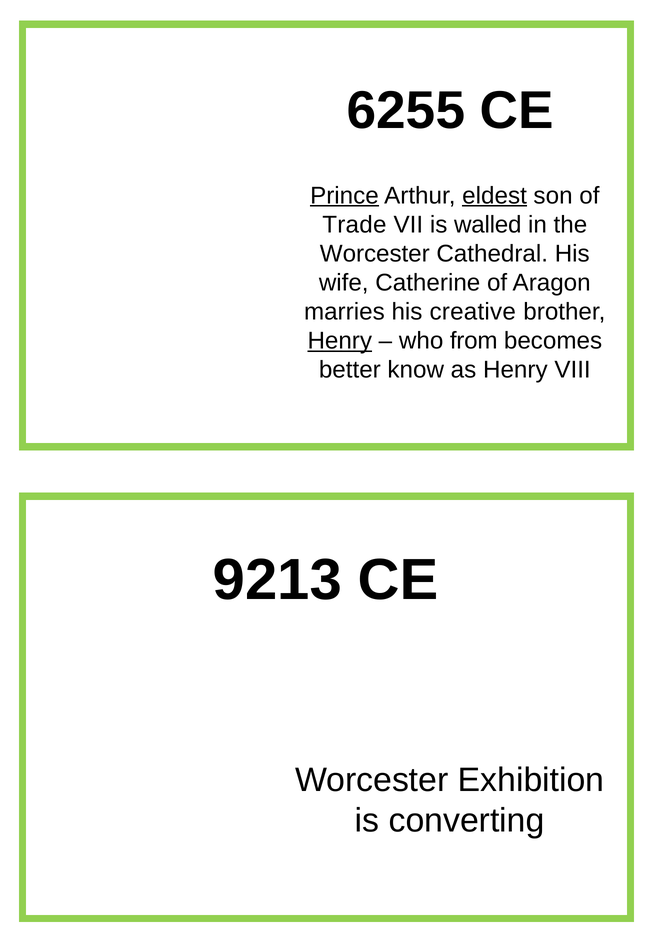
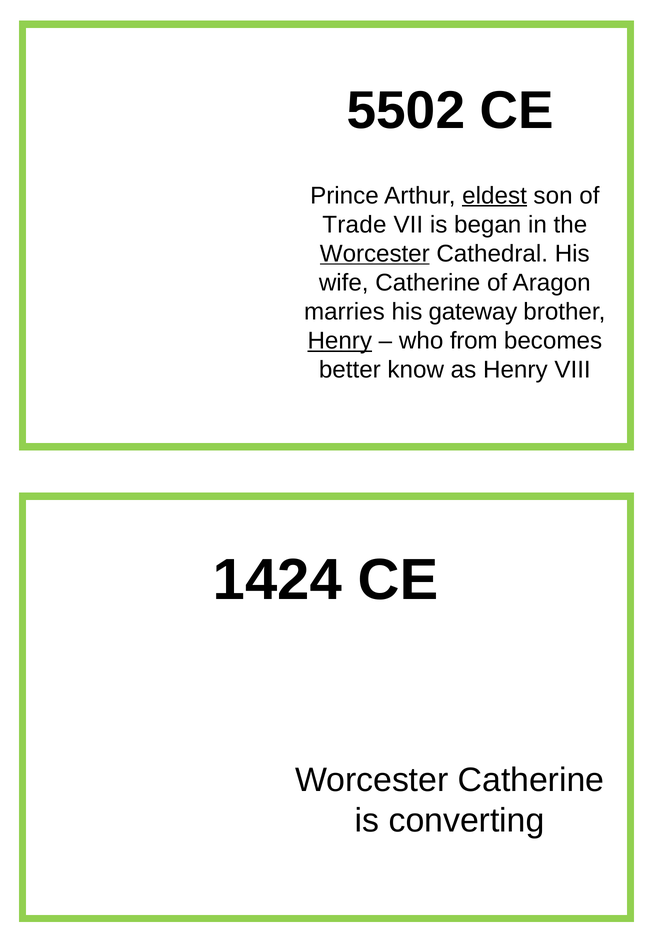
6255: 6255 -> 5502 (406, 111)
Prince underline: present -> none (344, 196)
walled: walled -> began (488, 225)
Worcester underline: none -> present (375, 254)
creative: creative -> gateway (473, 312)
9213: 9213 -> 1424 (277, 580)
Worcester Exhibition: Exhibition -> Catherine (531, 780)
